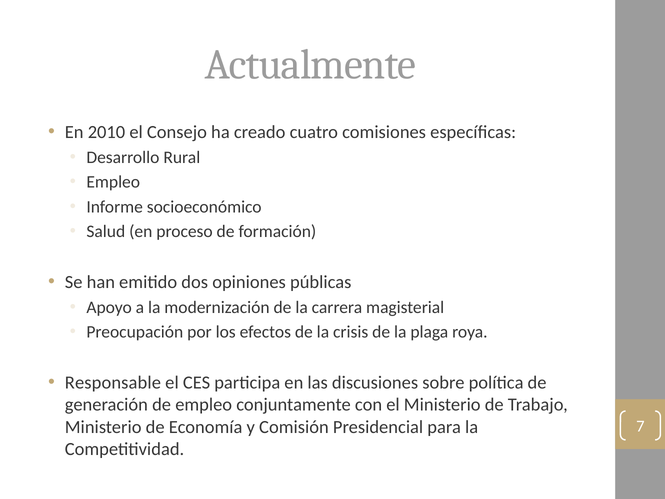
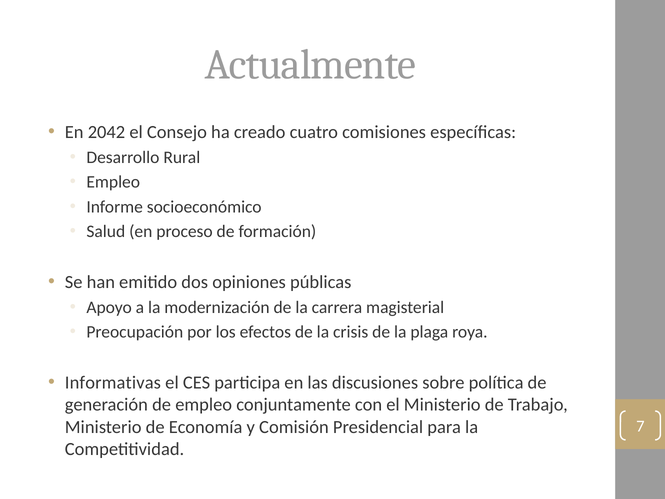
2010: 2010 -> 2042 (106, 132)
Responsable: Responsable -> Informativas (113, 382)
